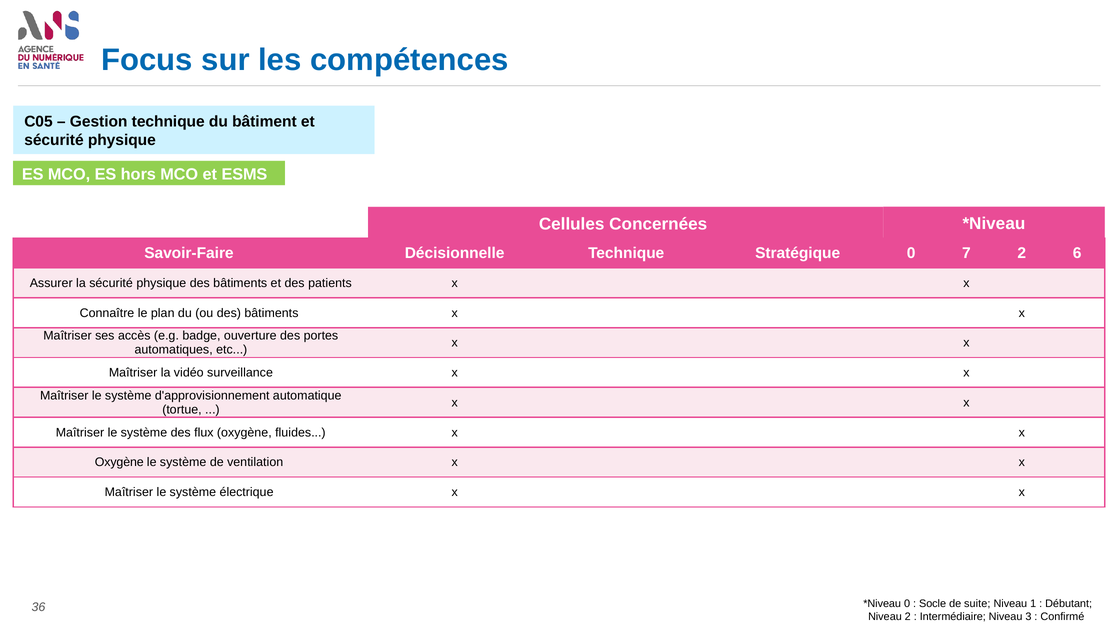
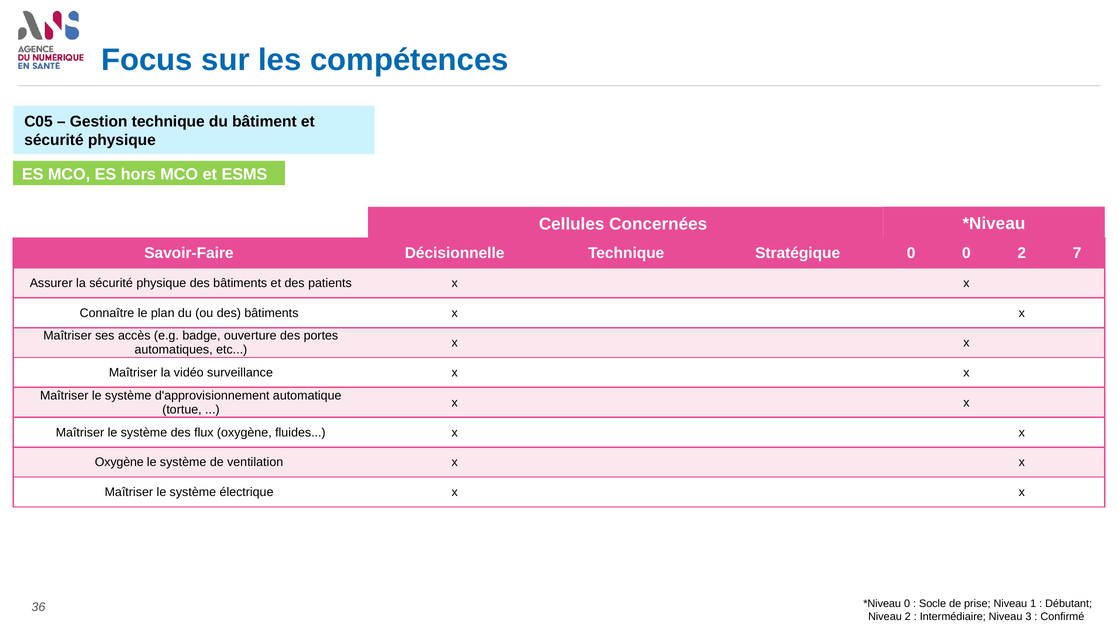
0 7: 7 -> 0 (966, 253)
6: 6 -> 7 (1077, 253)
suite: suite -> prise (977, 604)
